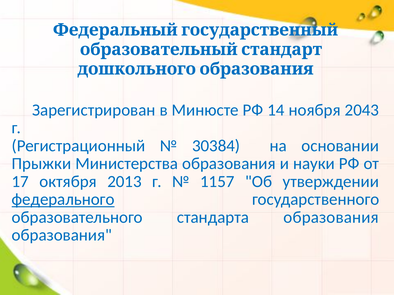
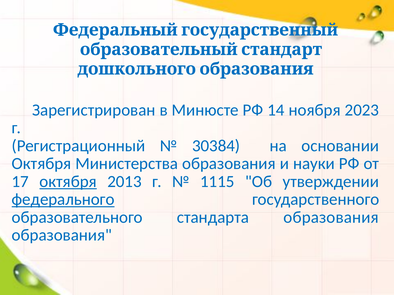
2043: 2043 -> 2023 (362, 110)
Прыжки: Прыжки -> Октября (41, 164)
октября underline: none -> present (68, 182)
1157: 1157 -> 1115 (217, 182)
